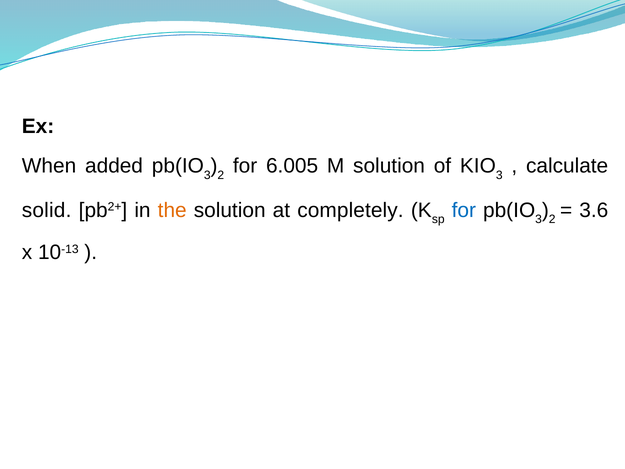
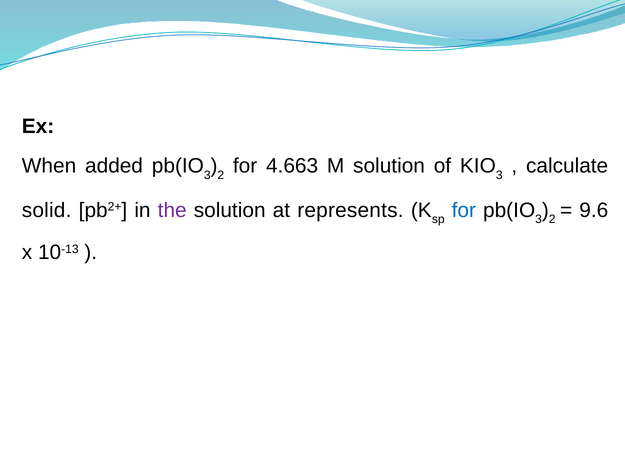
6.005: 6.005 -> 4.663 (292, 166)
the colour: orange -> purple (172, 210)
completely: completely -> represents (350, 210)
3.6: 3.6 -> 9.6 (594, 210)
